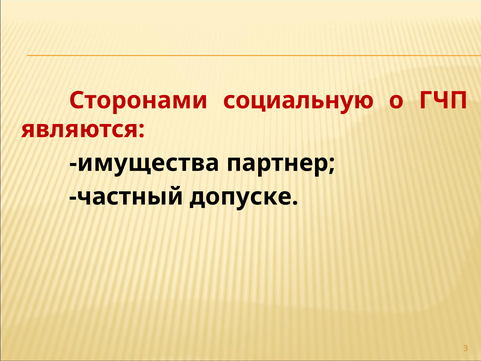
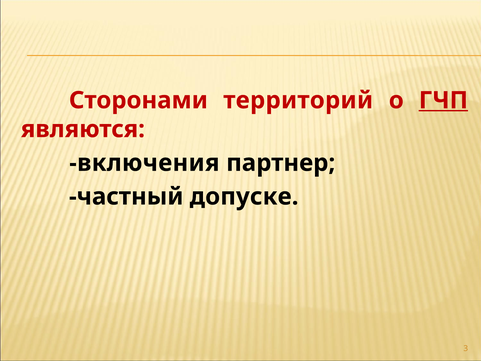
социальную: социальную -> территорий (298, 100)
ГЧП underline: none -> present (443, 100)
имущества: имущества -> включения (144, 163)
